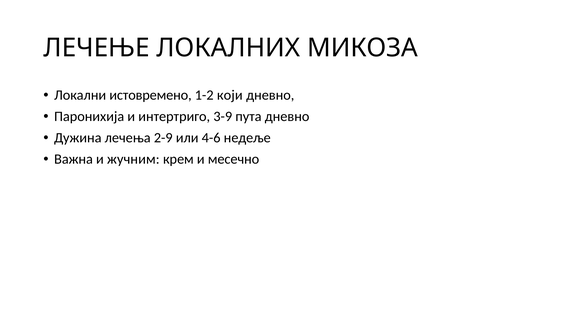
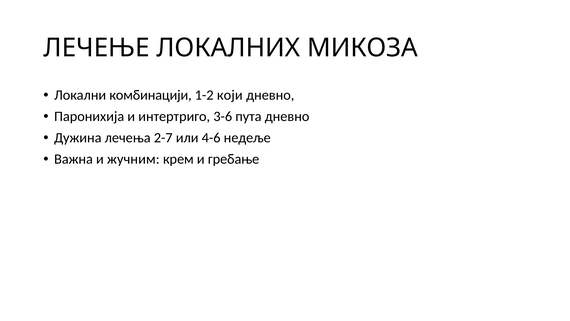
истовремено: истовремено -> комбинацији (151, 95)
3-9: 3-9 -> 3-6 (223, 116)
2-9: 2-9 -> 2-7 (163, 138)
месечно: месечно -> грeбaњe (234, 159)
